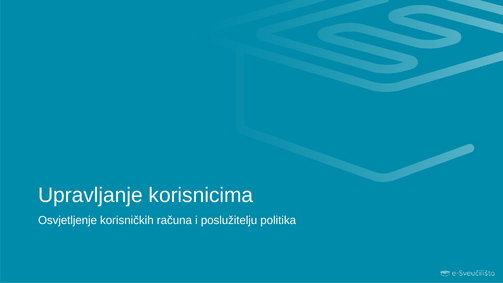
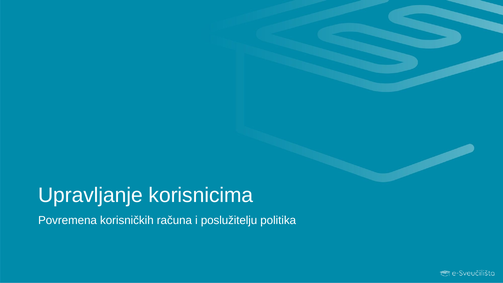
Osvjetljenje: Osvjetljenje -> Povremena (67, 220)
